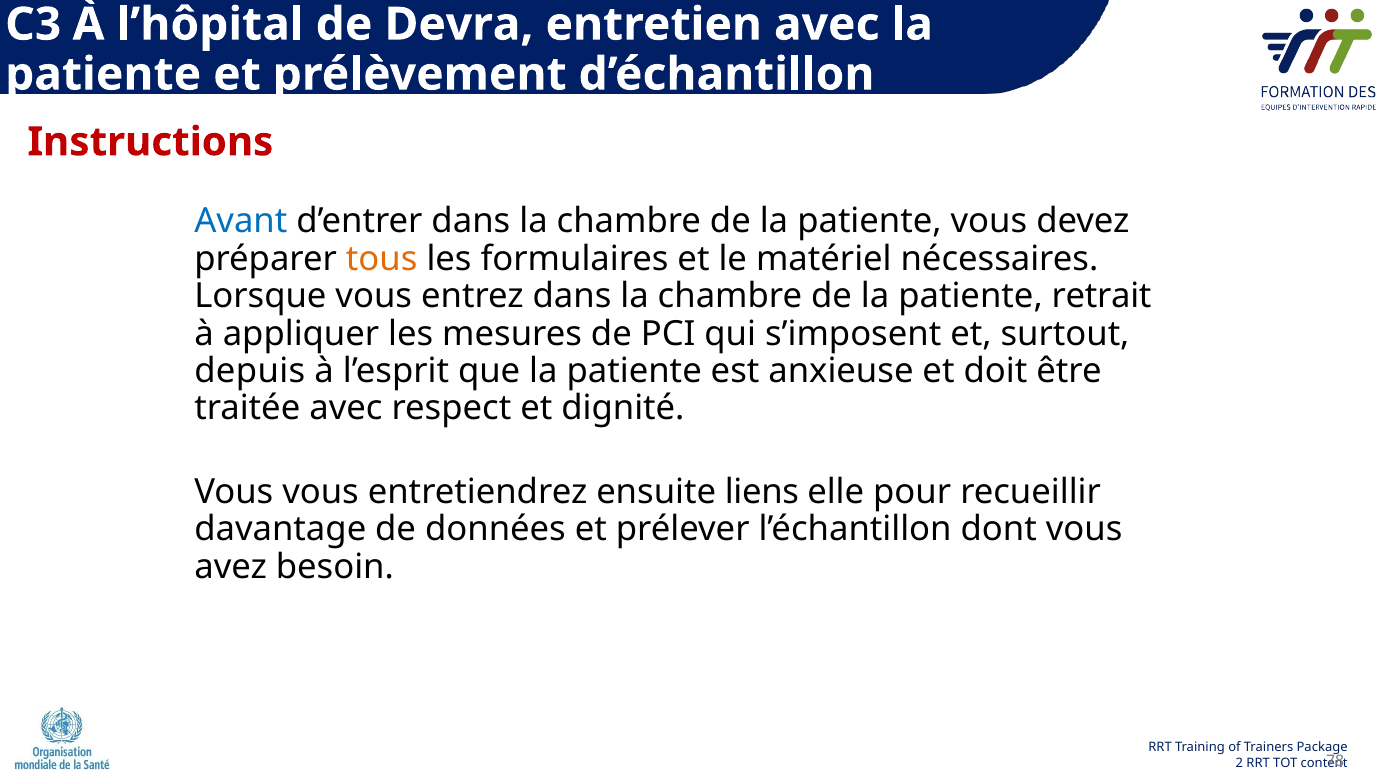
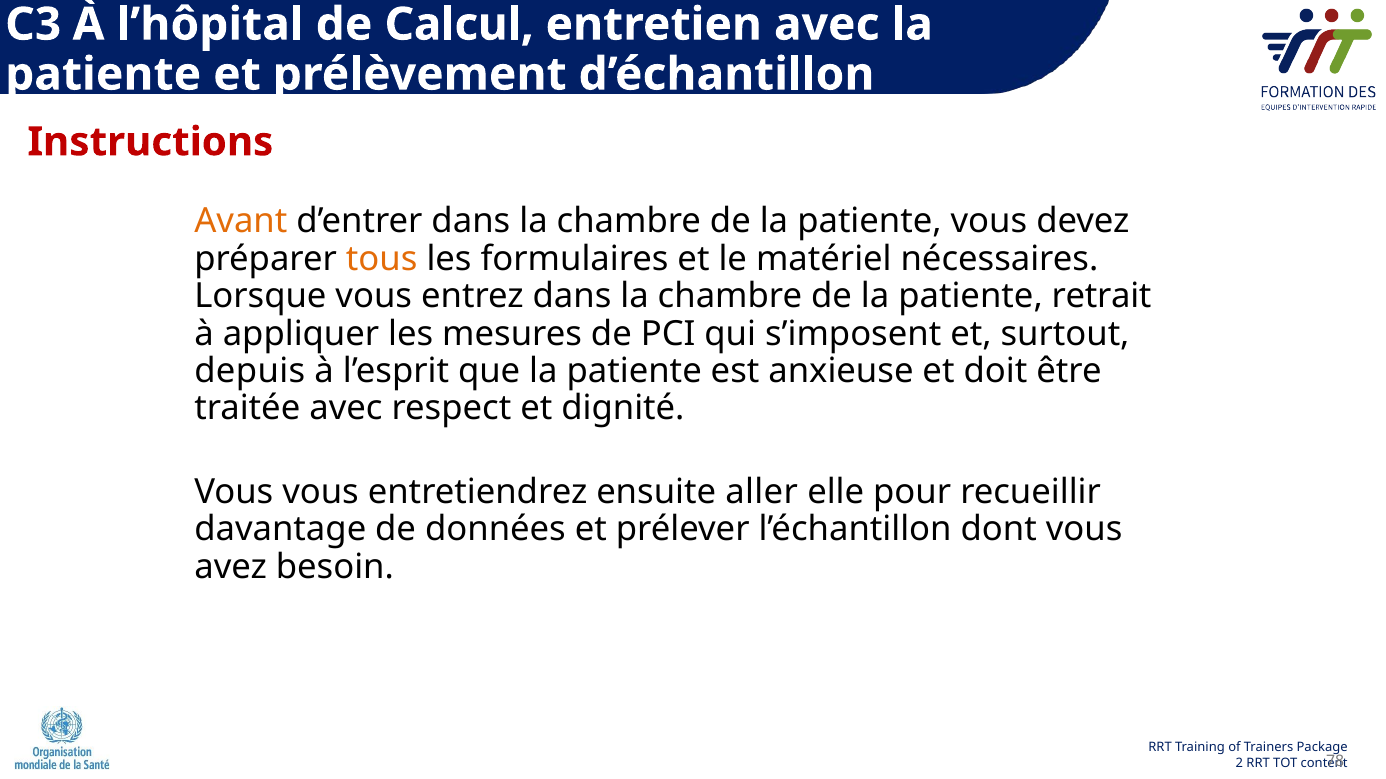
Devra: Devra -> Calcul (459, 24)
Avant colour: blue -> orange (241, 222)
liens: liens -> aller (762, 492)
